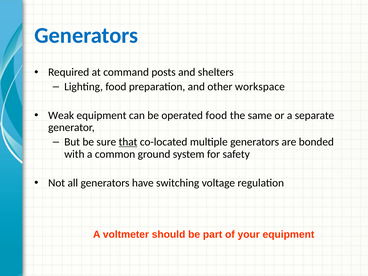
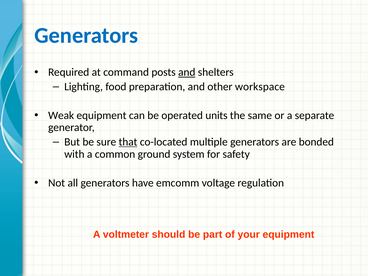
and underline: none -> present (187, 72)
operated food: food -> units (216, 115)
switching: switching -> emcomm (178, 183)
